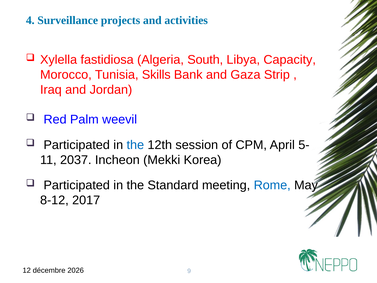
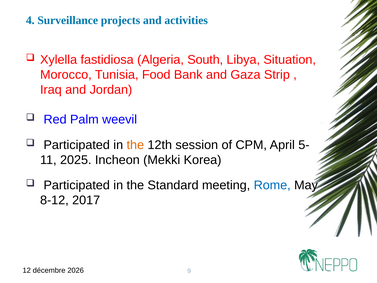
Capacity: Capacity -> Situation (290, 60)
Skills: Skills -> Food (156, 75)
the colour: blue -> orange (135, 145)
2037: 2037 -> 2025 (76, 160)
